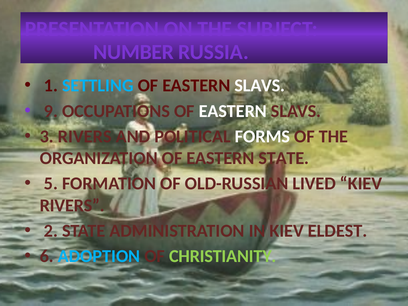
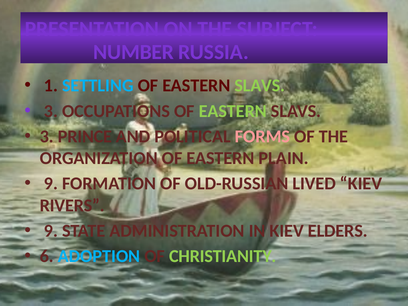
SLAVS colour: white -> light green (260, 86)
9: 9 -> 3 (51, 111)
EASTERN colour: white -> light green (233, 111)
3 RIVERS: RIVERS -> PRINCE (85, 136)
FORMS colour: white -> pink (263, 136)
EASTERN STATE: STATE -> PLAIN (284, 158)
5: 5 -> 9 (51, 184)
2: 2 -> 9 (51, 231)
ELDEST: ELDEST -> ELDERS (338, 231)
